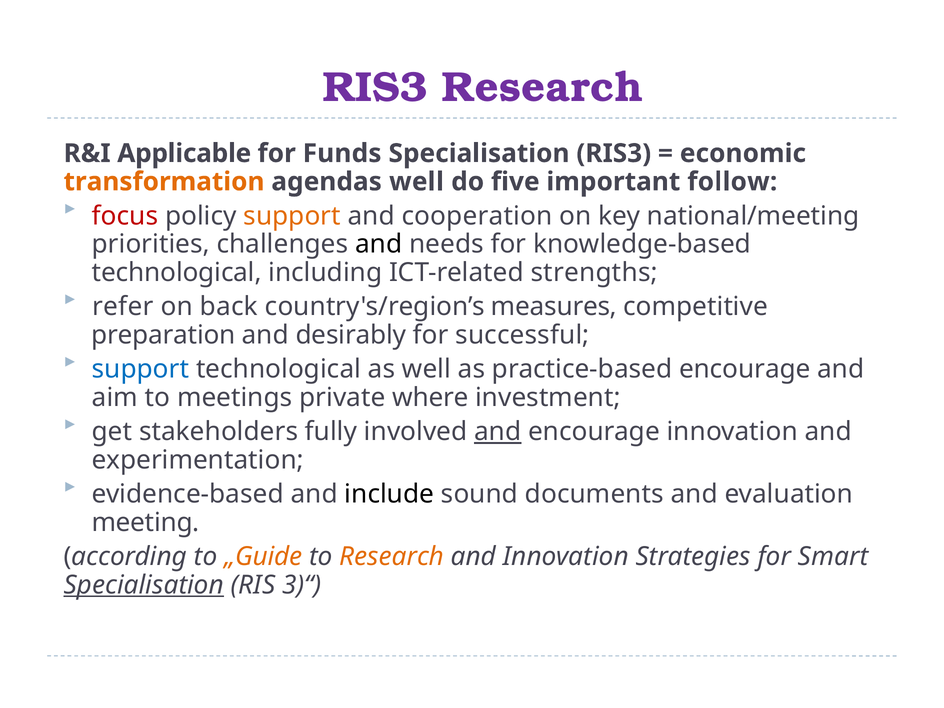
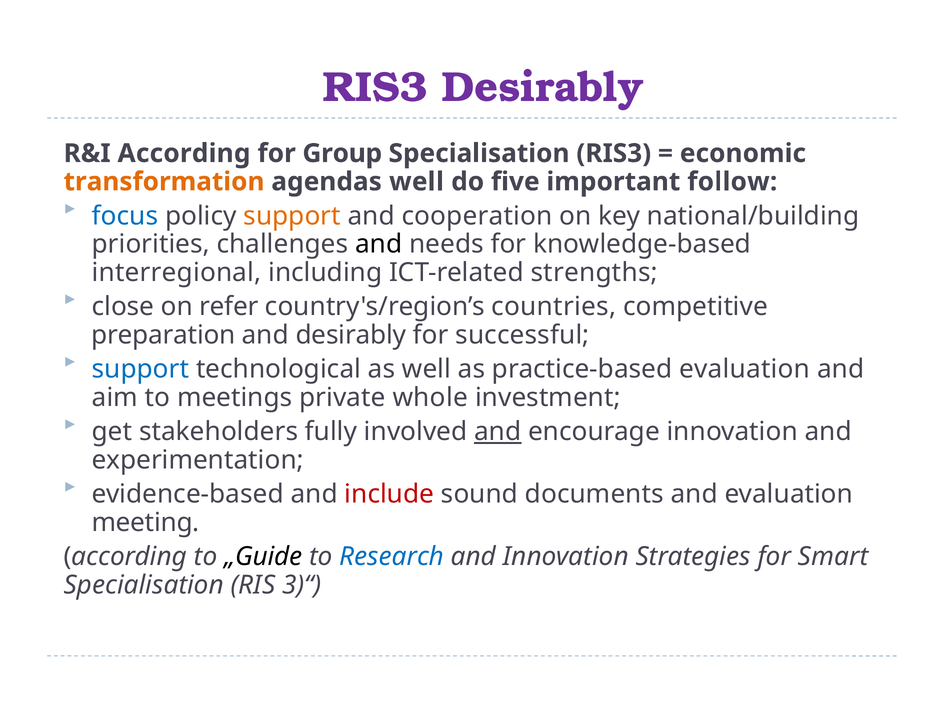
RIS3 Research: Research -> Desirably (543, 87)
R&I Applicable: Applicable -> According (184, 153)
Funds: Funds -> Group (342, 153)
focus colour: red -> blue (125, 216)
national/meeting: national/meeting -> national/building (753, 216)
technological: technological -> interregional (177, 273)
refer: refer -> close (123, 307)
back: back -> refer (229, 307)
measures: measures -> countries (554, 307)
practice-based encourage: encourage -> evaluation (745, 369)
where: where -> whole (430, 398)
include colour: black -> red (389, 494)
„Guide colour: orange -> black (263, 557)
Research colour: orange -> blue (392, 557)
Specialisation underline: present -> none (144, 585)
